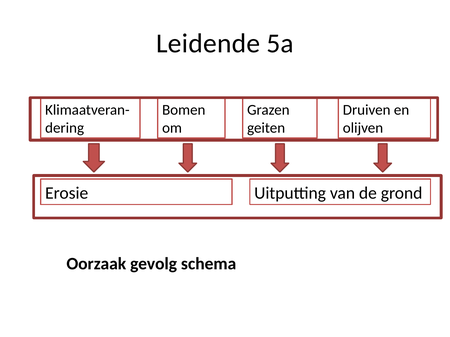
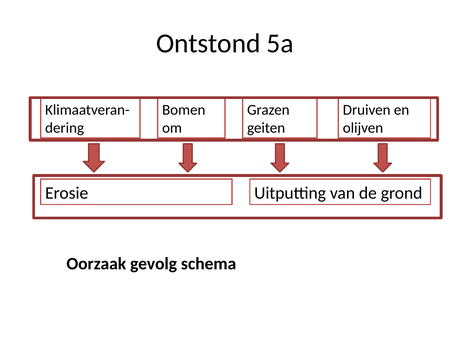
Leidende: Leidende -> Ontstond (208, 44)
